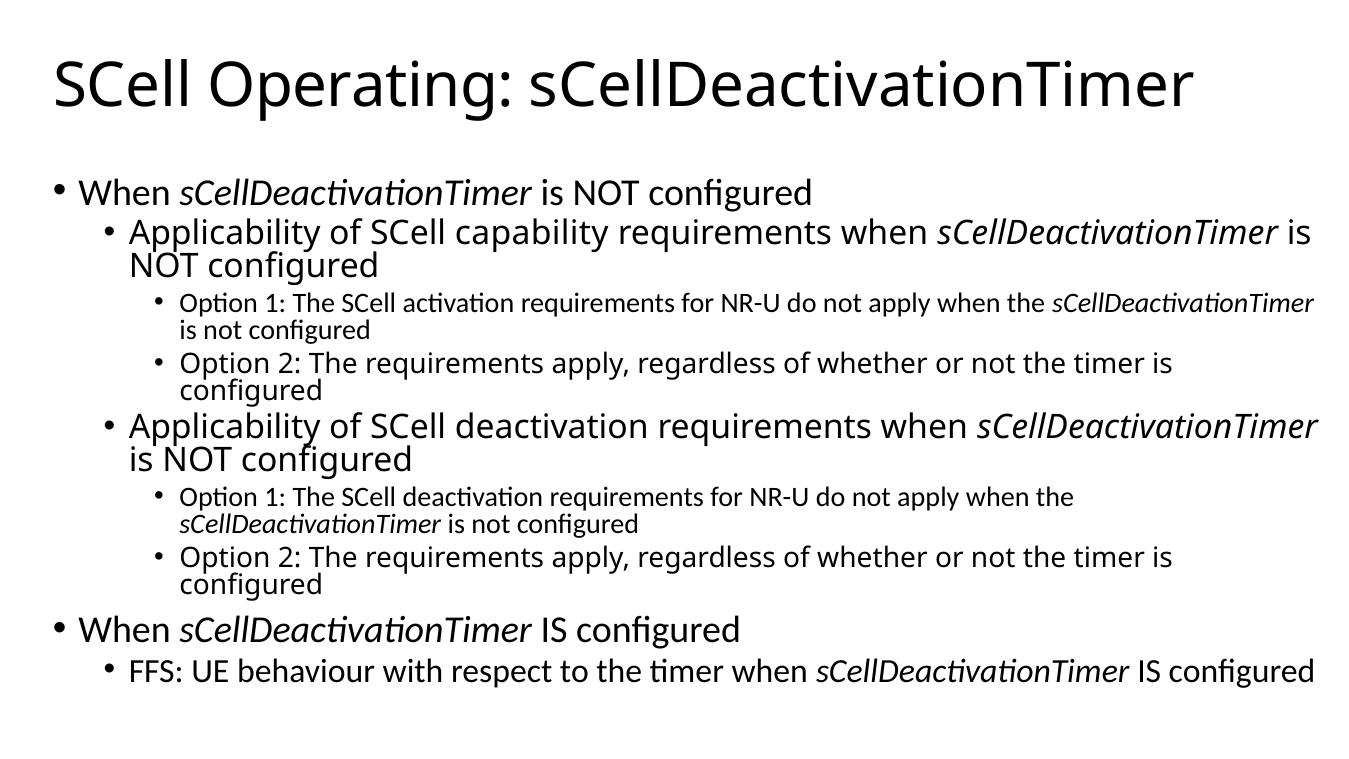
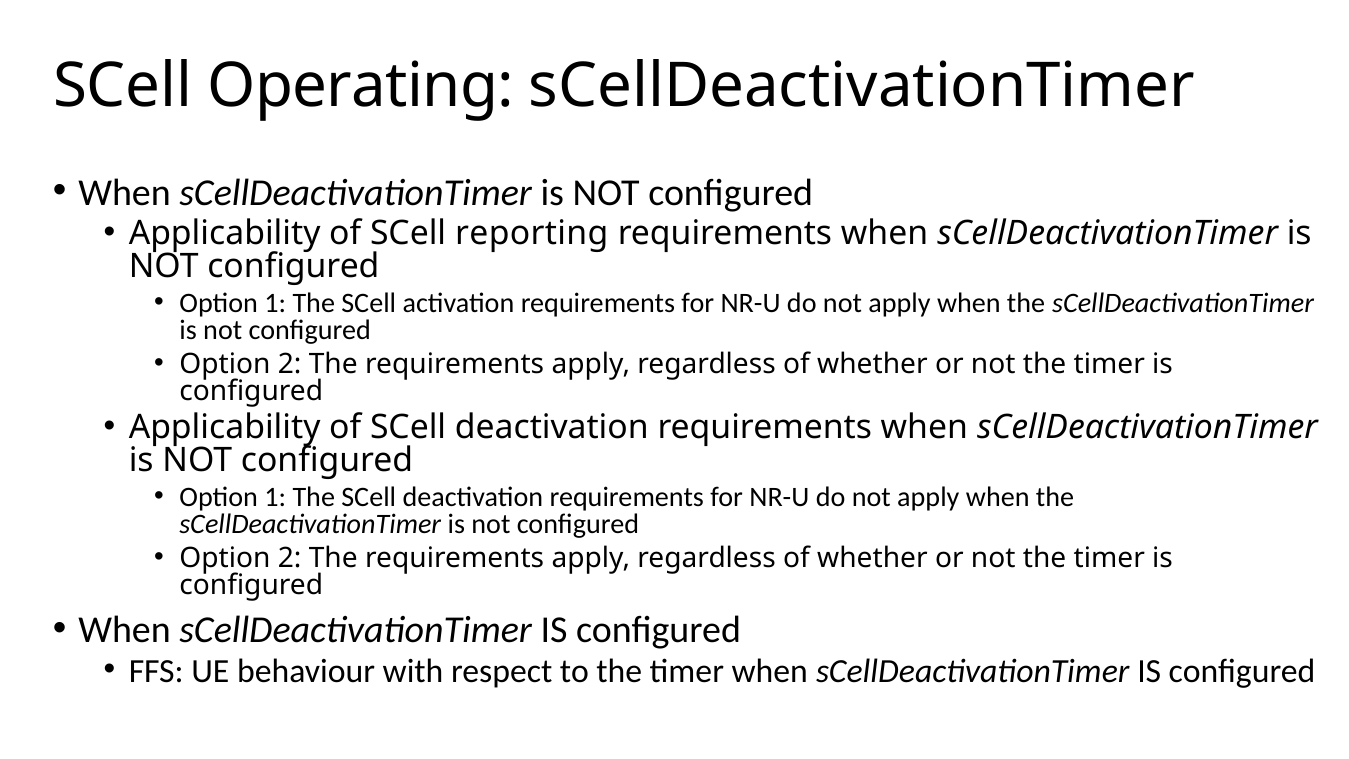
capability: capability -> reporting (532, 234)
